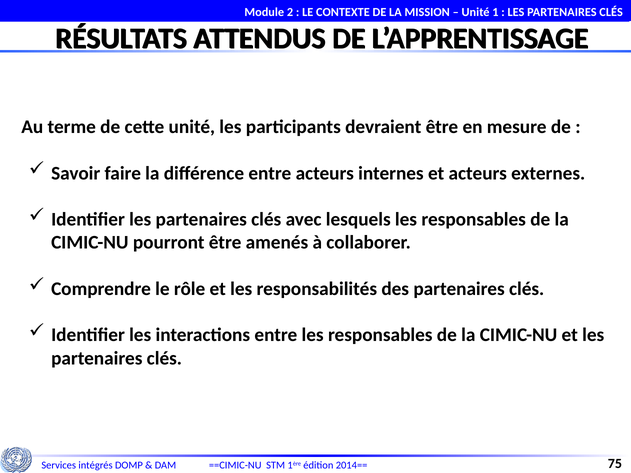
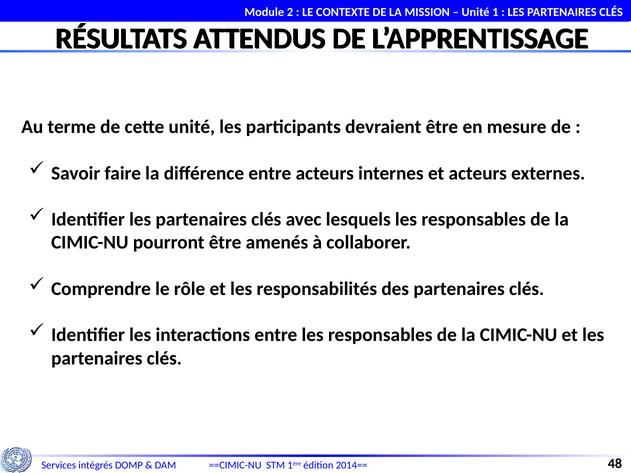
75: 75 -> 48 (615, 464)
